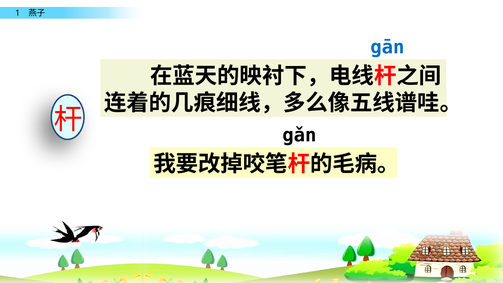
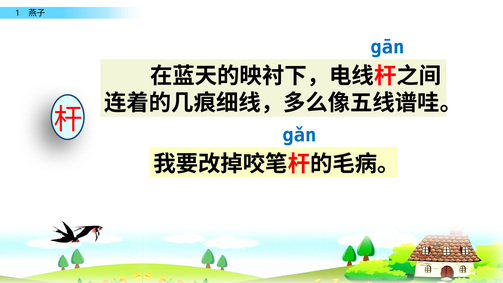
gǎn colour: black -> blue (300, 135)
